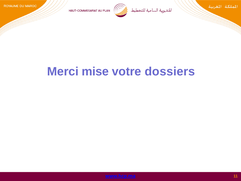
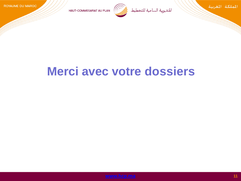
mise: mise -> avec (95, 71)
